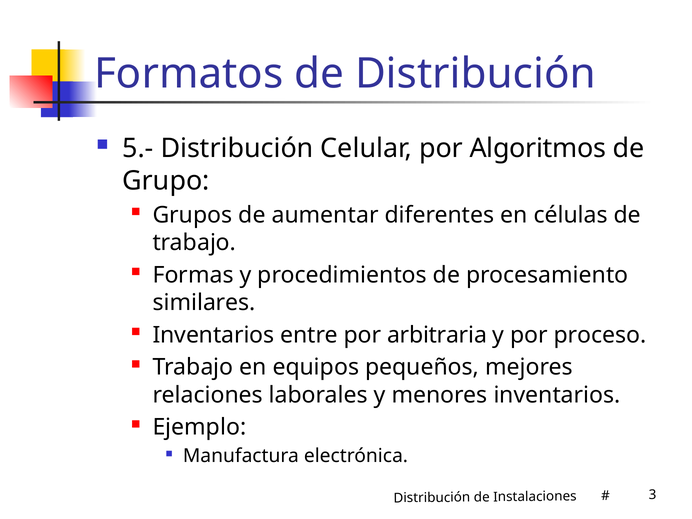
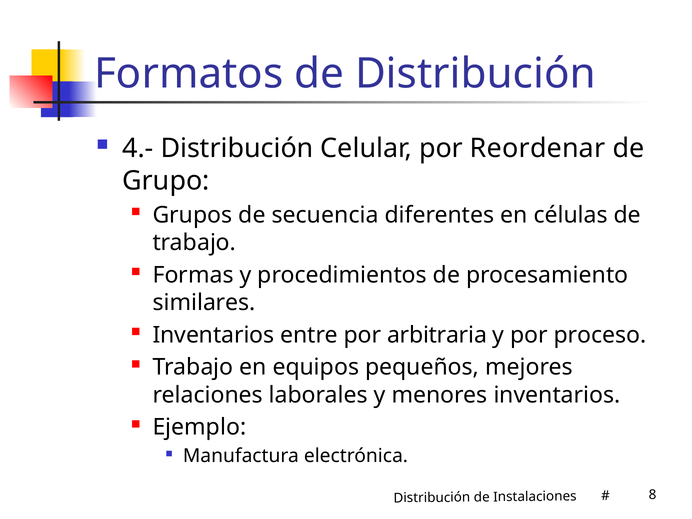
5.-: 5.- -> 4.- (138, 148)
Algoritmos: Algoritmos -> Reordenar (538, 148)
aumentar: aumentar -> secuencia (325, 215)
3: 3 -> 8 (653, 495)
